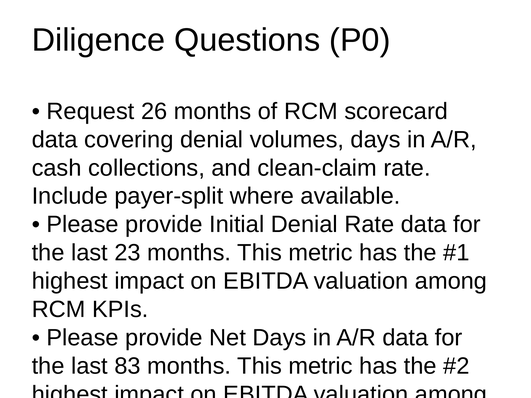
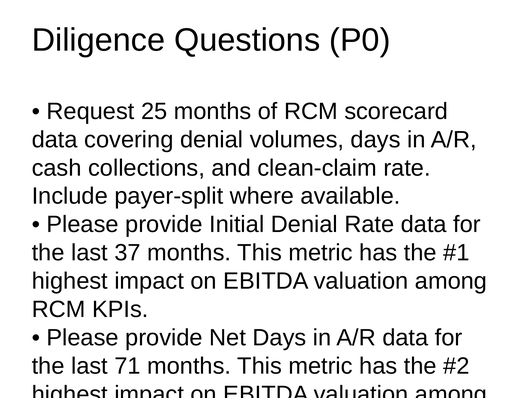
26: 26 -> 25 (154, 111)
23: 23 -> 37 (128, 253)
83: 83 -> 71 (128, 366)
